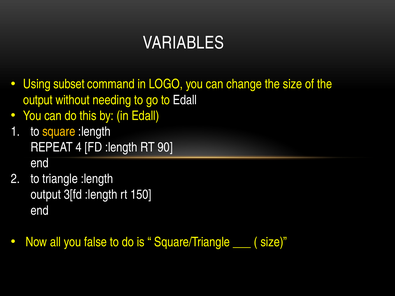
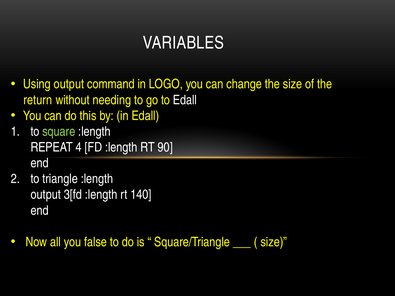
Using subset: subset -> output (69, 84)
output: output -> return (38, 100)
square colour: yellow -> light green (59, 132)
150: 150 -> 140 (141, 195)
